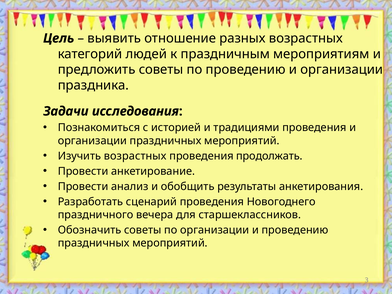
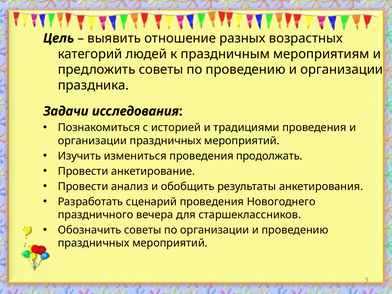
Изучить возрастных: возрастных -> измениться (135, 156)
